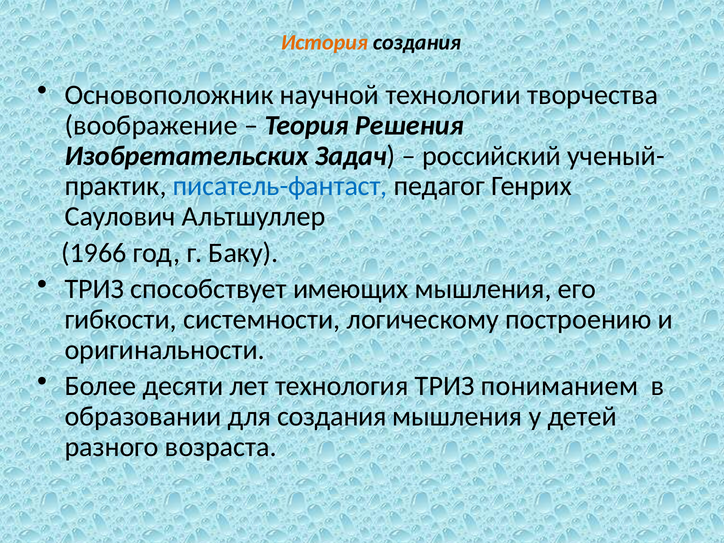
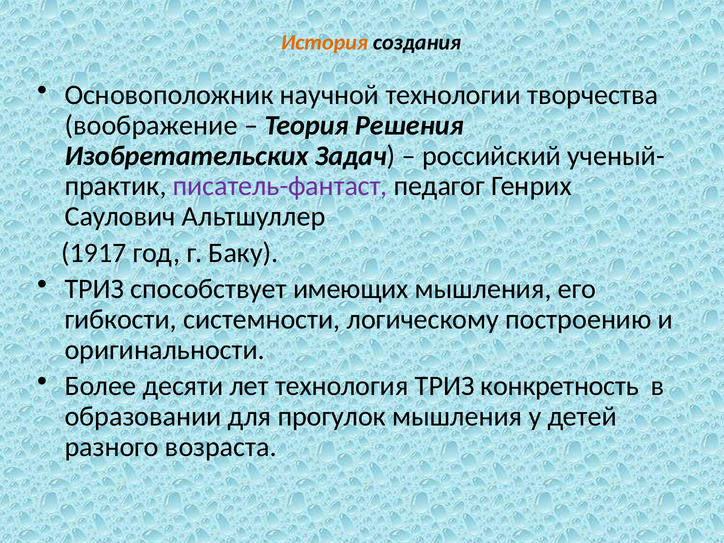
писатель-фантаст colour: blue -> purple (280, 186)
1966: 1966 -> 1917 (94, 253)
пониманием: пониманием -> конкретность (560, 386)
для создания: создания -> прогулок (332, 416)
